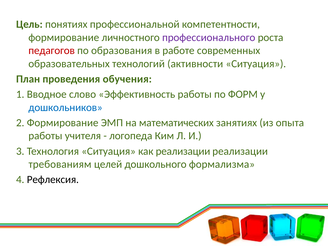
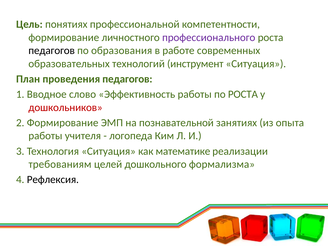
педагогов colour: red -> black (52, 51)
активности: активности -> инструмент (195, 64)
проведения обучения: обучения -> педагогов (127, 79)
по ФОРМ: ФОРМ -> РОСТА (243, 94)
дошкольников colour: blue -> red (65, 107)
математических: математических -> познавательной (176, 123)
как реализации: реализации -> математике (183, 151)
